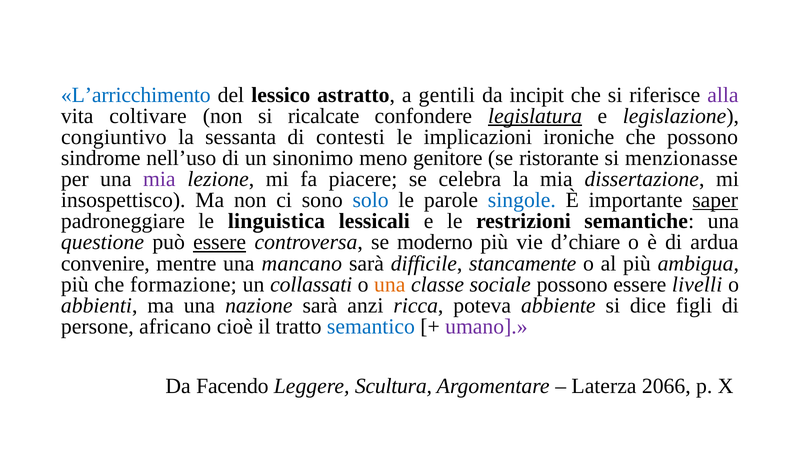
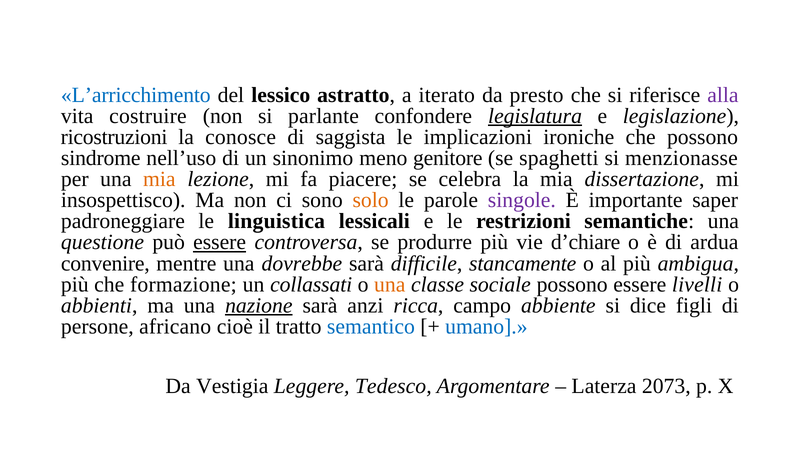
gentili: gentili -> iterato (447, 95)
incipit: incipit -> presto (537, 95)
coltivare: coltivare -> costruire (148, 116)
ricalcate: ricalcate -> parlante (324, 116)
congiuntivo: congiuntivo -> ricostruzioni (114, 137)
sessanta: sessanta -> conosce (241, 137)
contesti: contesti -> saggista (351, 137)
ristorante: ristorante -> spaghetti (559, 158)
mia colour: purple -> orange (159, 179)
solo colour: blue -> orange (371, 200)
singole colour: blue -> purple (522, 200)
saper underline: present -> none (715, 200)
moderno: moderno -> produrre (435, 242)
mancano: mancano -> dovrebbe (302, 263)
nazione underline: none -> present (259, 305)
poteva: poteva -> campo (482, 305)
umano colour: purple -> blue (486, 327)
Facendo: Facendo -> Vestigia (232, 386)
Scultura: Scultura -> Tedesco (393, 386)
2066: 2066 -> 2073 (666, 386)
